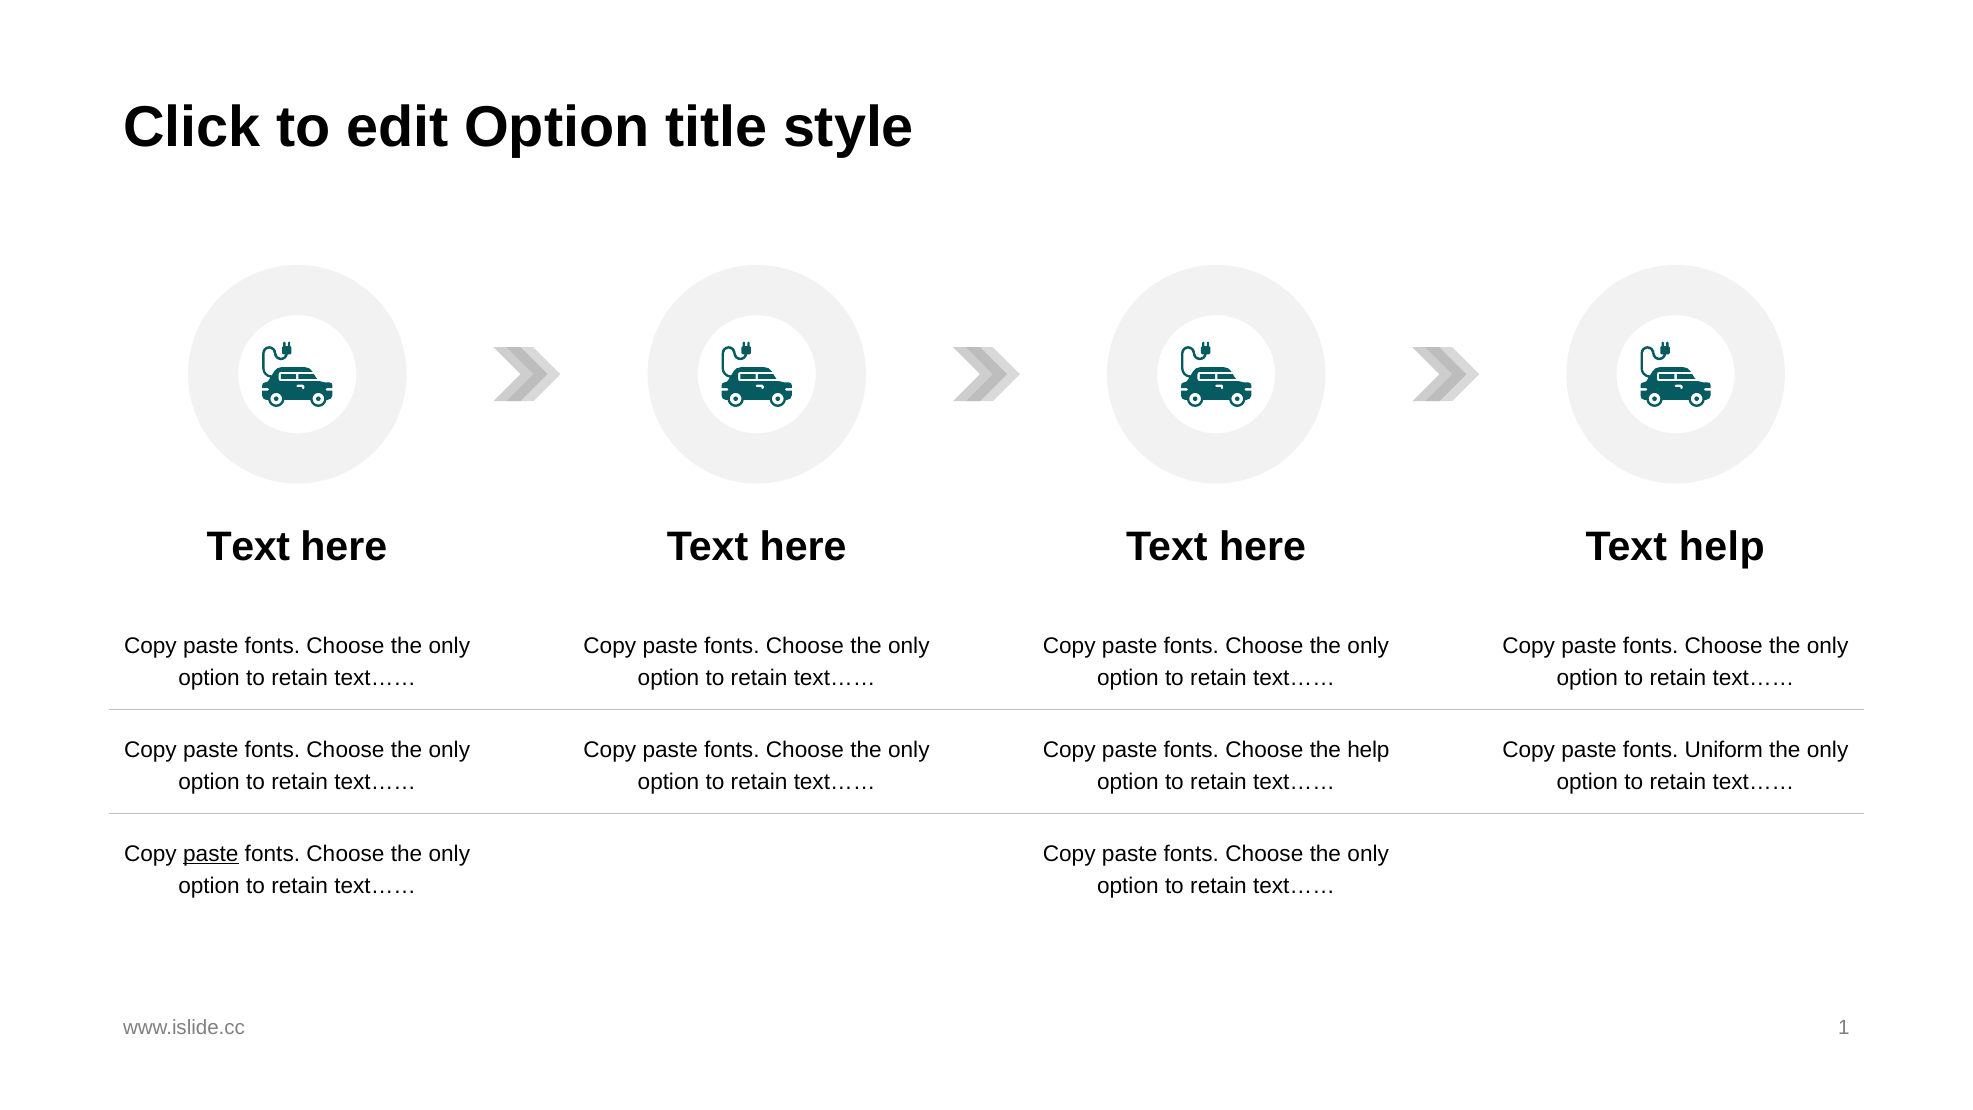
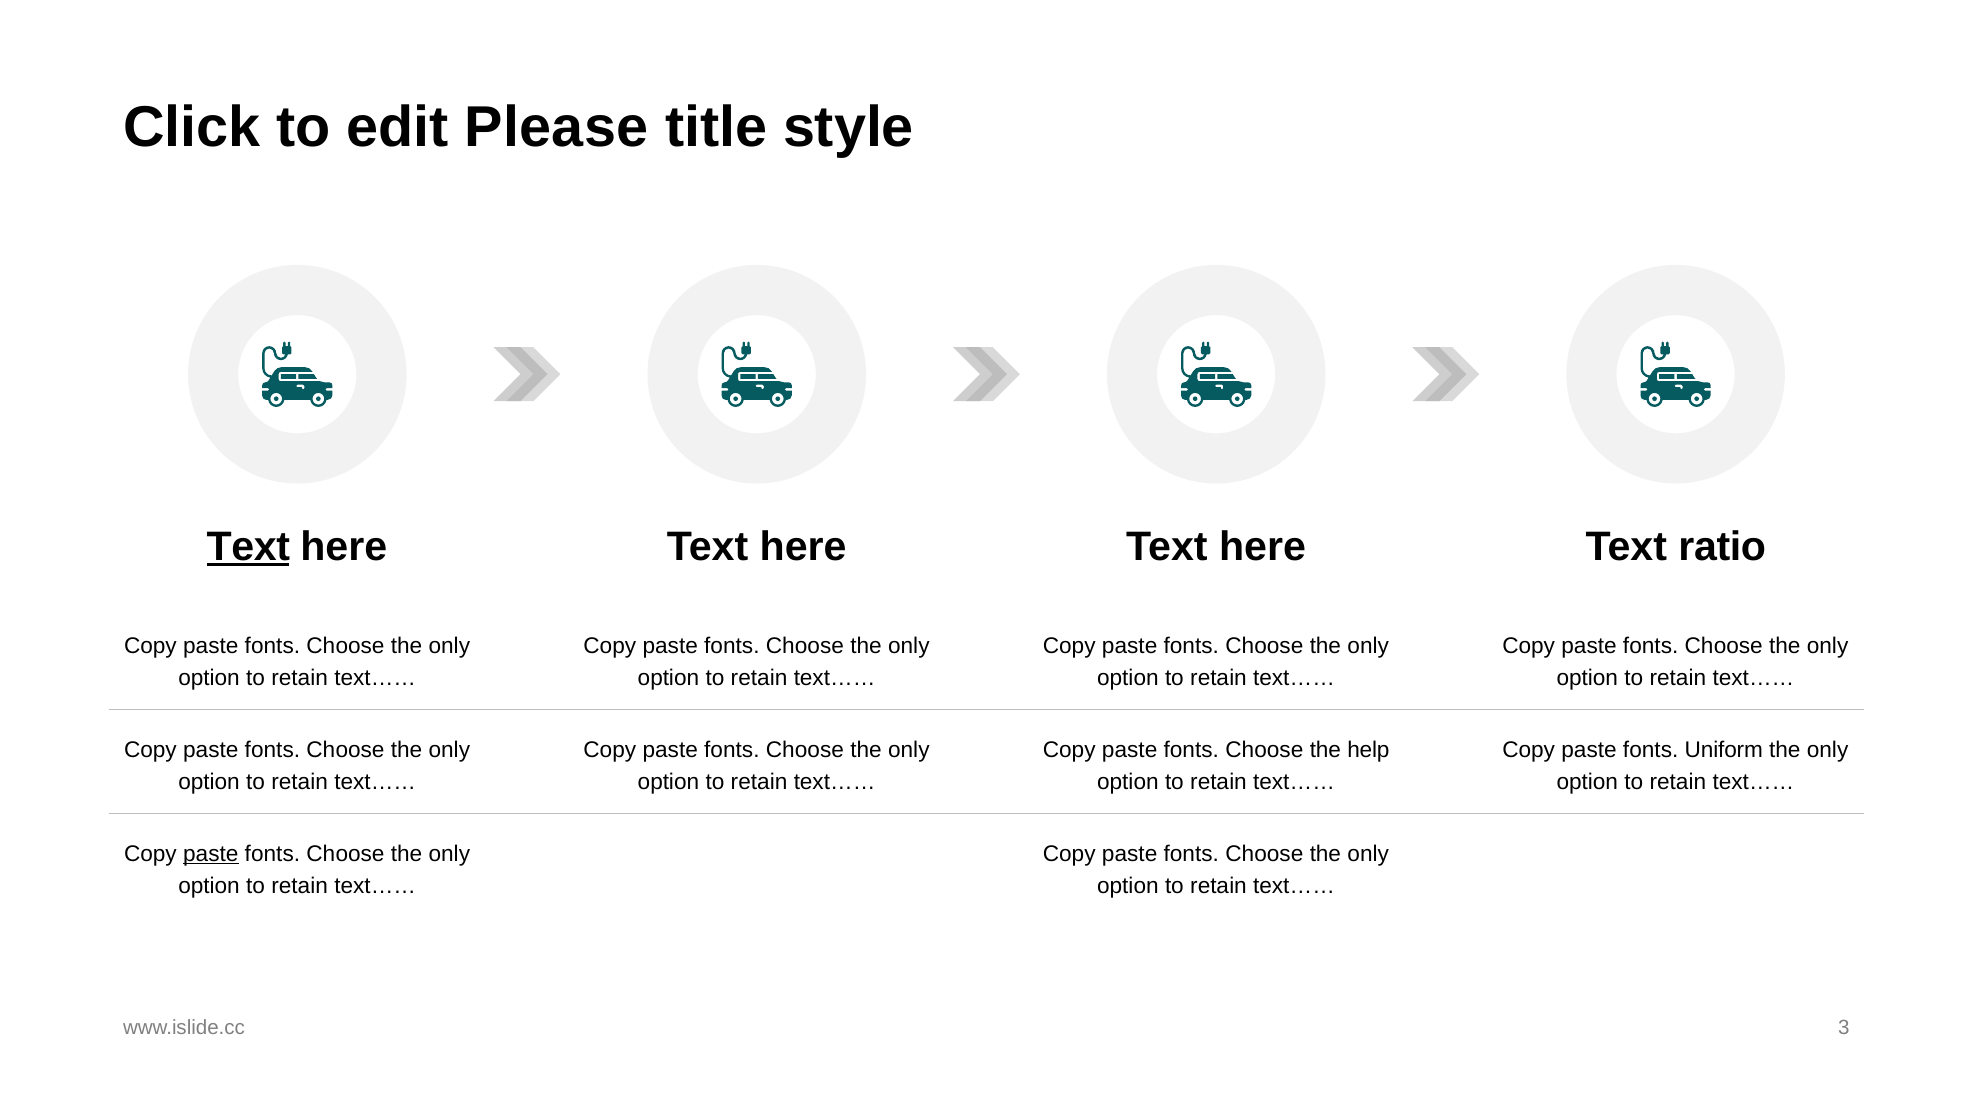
edit Option: Option -> Please (557, 128)
Text underline: none -> present (248, 547)
Text help: help -> ratio (1722, 547)
1: 1 -> 3 (1844, 1028)
